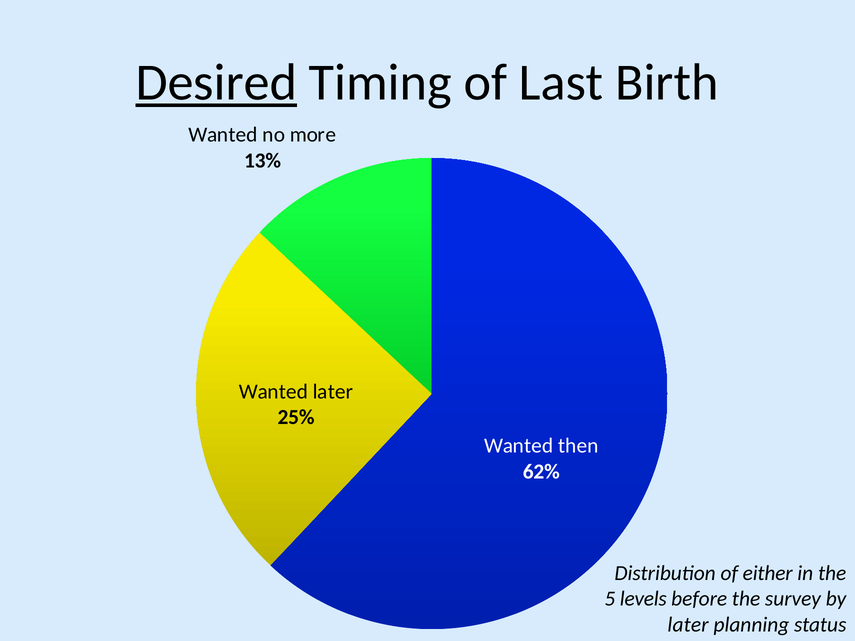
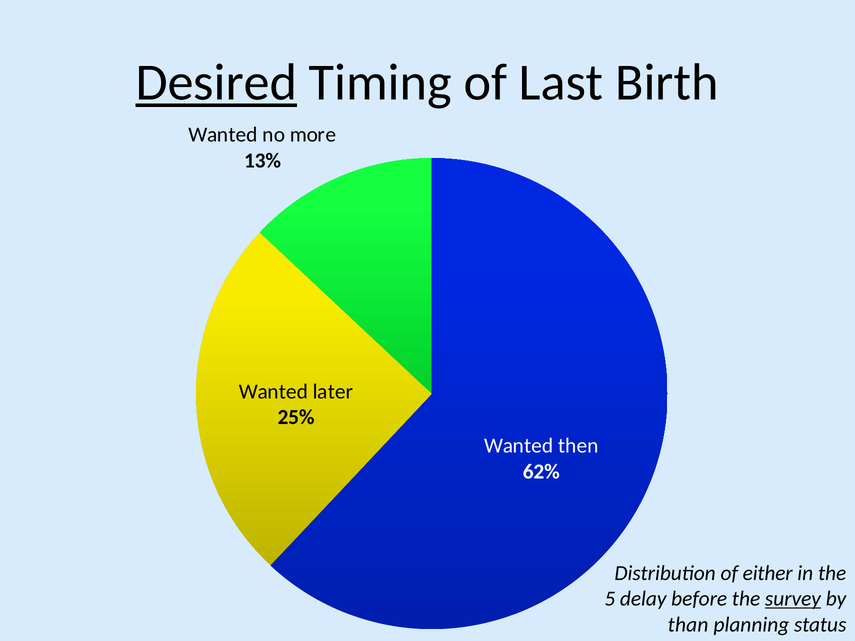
levels: levels -> delay (643, 599)
survey underline: none -> present (793, 599)
later: later -> than (688, 625)
